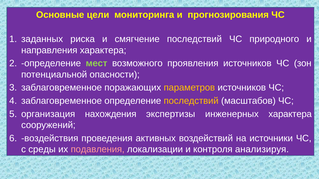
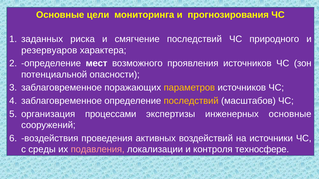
направления: направления -> резервуаров (49, 50)
мест colour: light green -> white (97, 64)
нахождения: нахождения -> процессами (111, 114)
инженерных характера: характера -> основные (290, 114)
анализируя: анализируя -> техносфере (262, 150)
